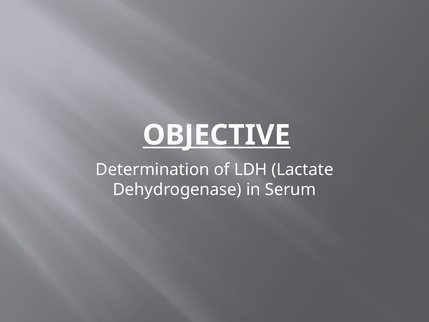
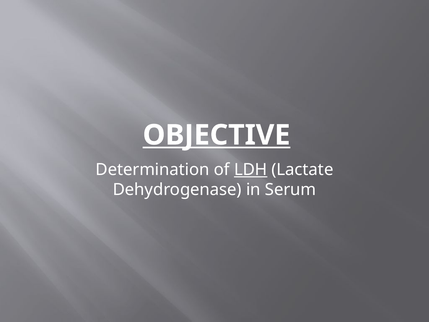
LDH underline: none -> present (251, 170)
